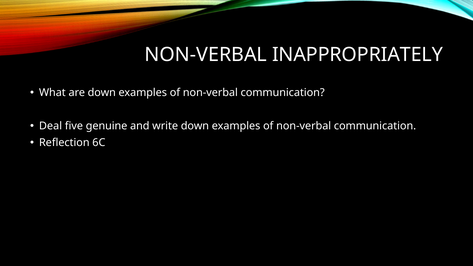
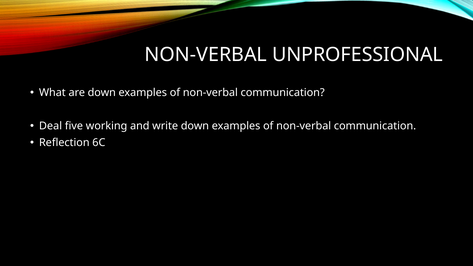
INAPPROPRIATELY: INAPPROPRIATELY -> UNPROFESSIONAL (357, 55)
genuine: genuine -> working (107, 126)
